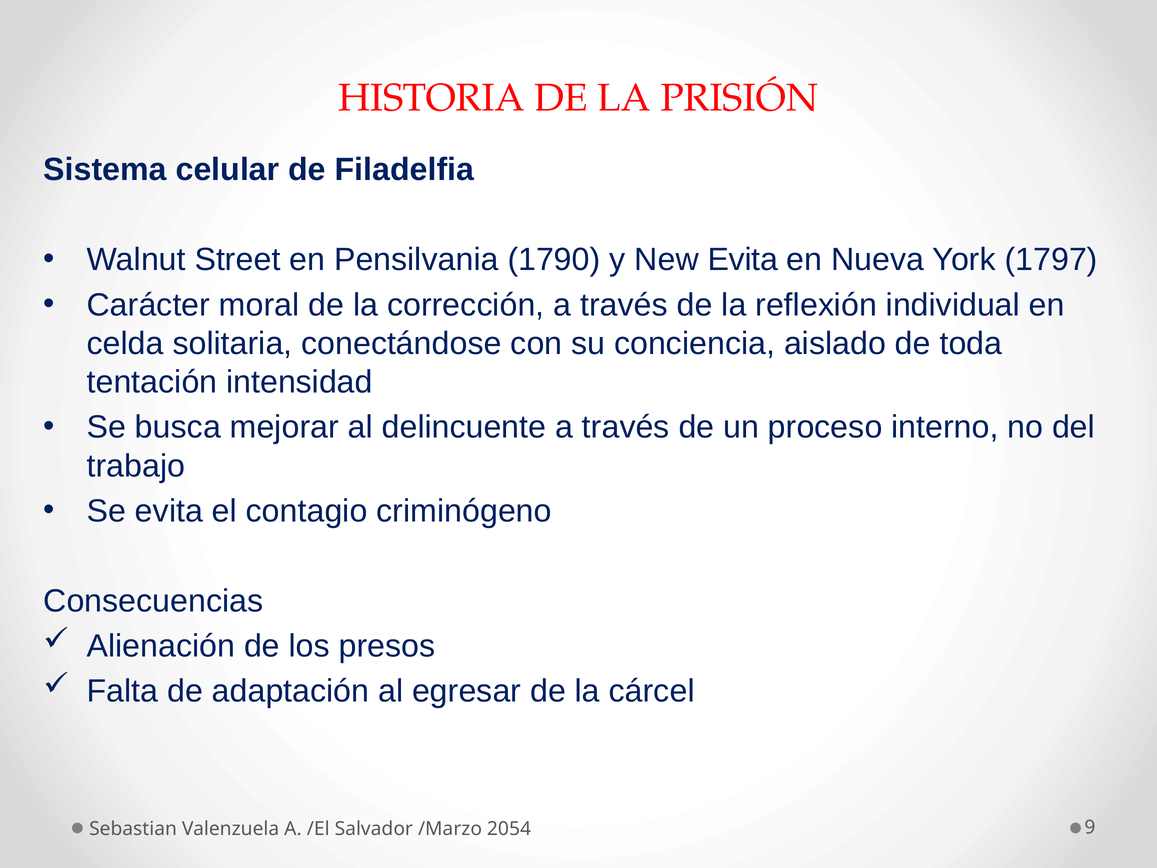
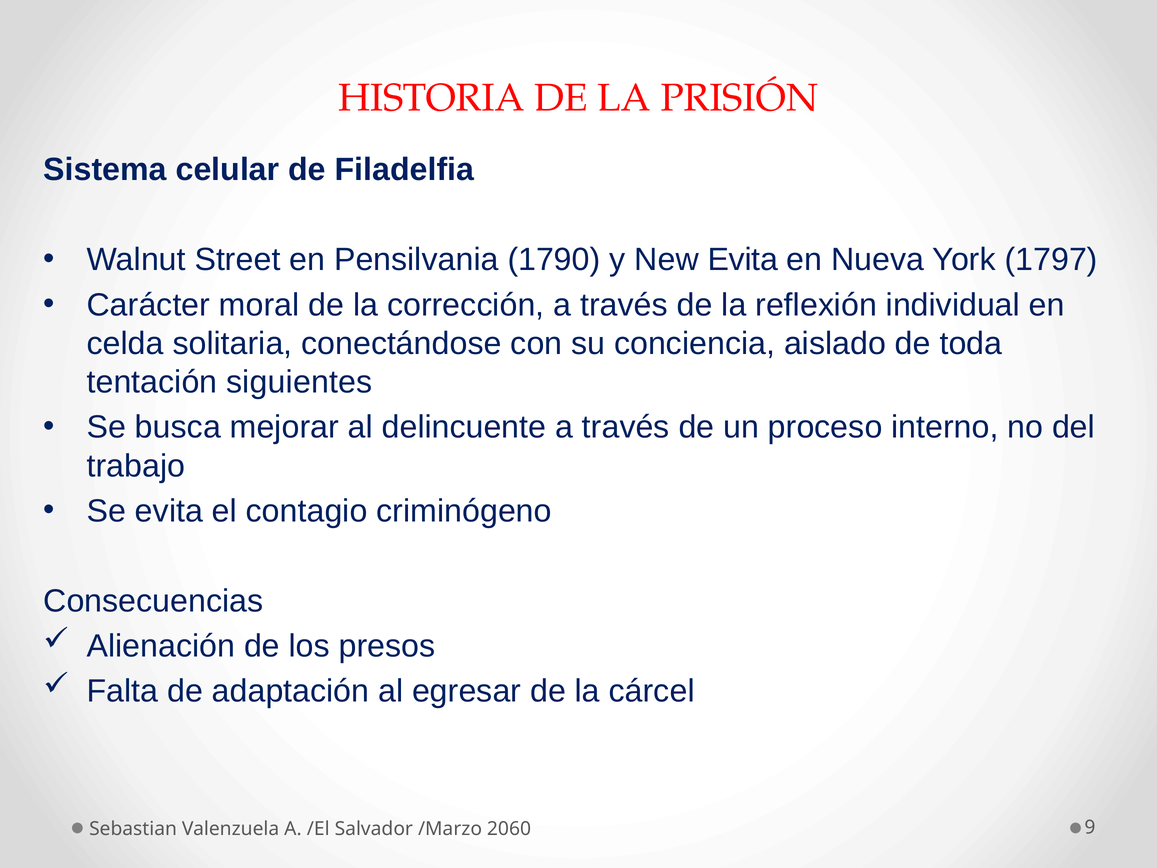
intensidad: intensidad -> siguientes (299, 382)
2054: 2054 -> 2060 (509, 829)
